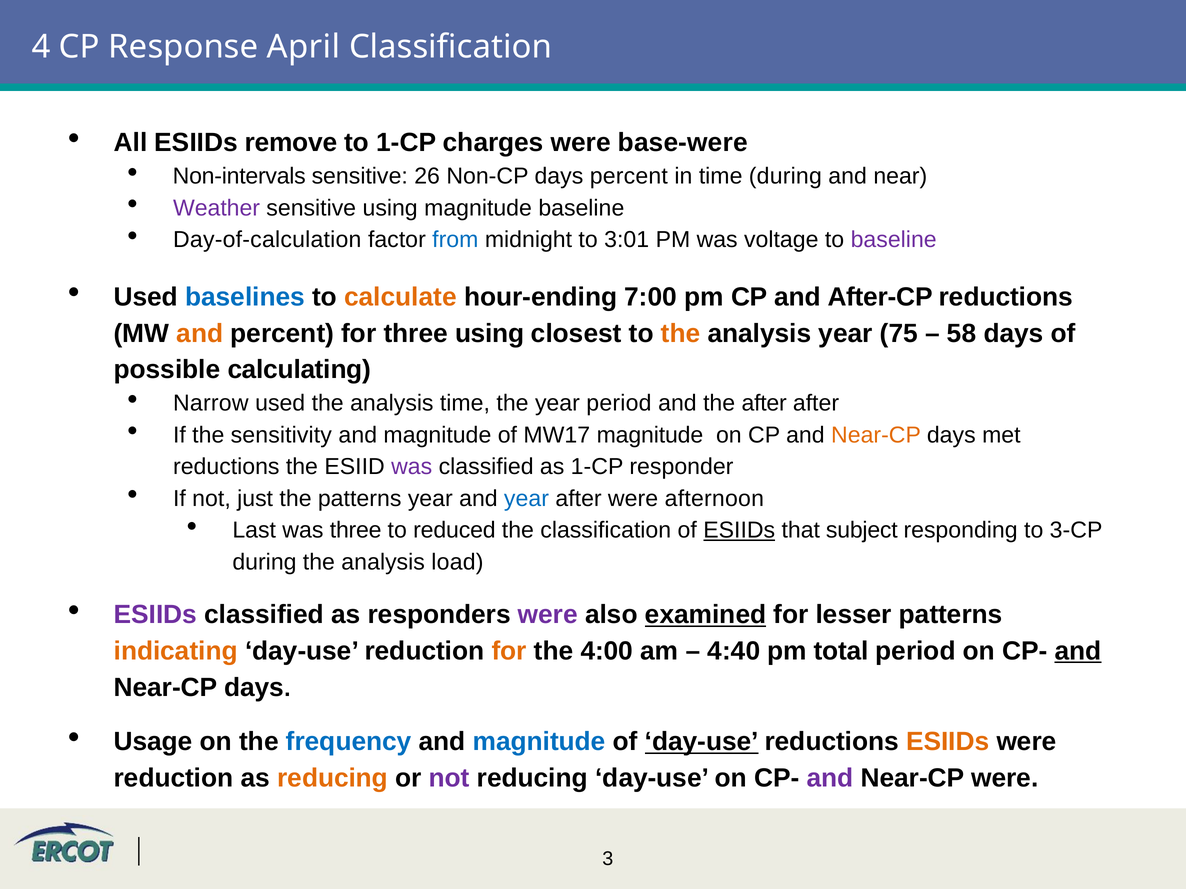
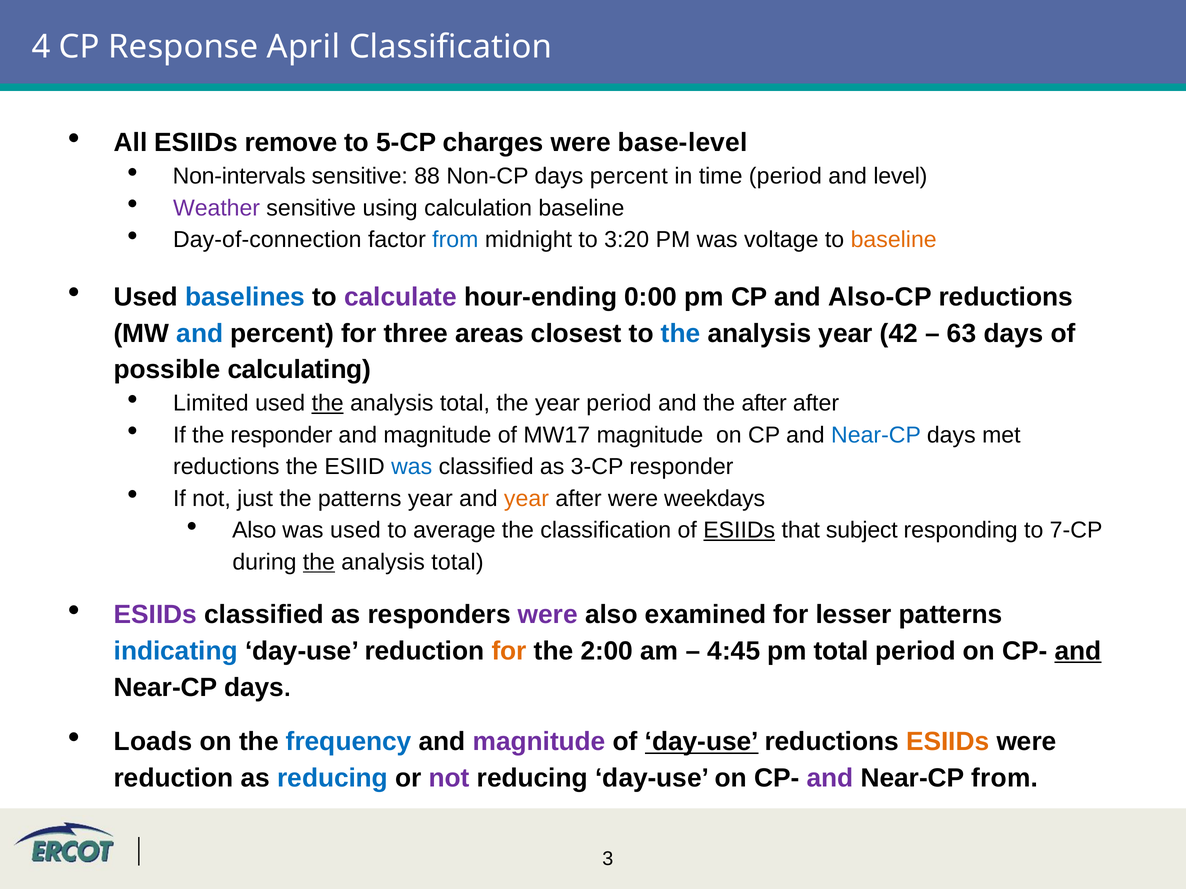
to 1-CP: 1-CP -> 5-CP (406, 143)
base-were: base-were -> base-level (683, 143)
26: 26 -> 88 (427, 176)
time during: during -> period (785, 176)
near: near -> level (900, 176)
using magnitude: magnitude -> calculation (478, 208)
Day-of-calculation: Day-of-calculation -> Day-of-connection (267, 240)
3:01: 3:01 -> 3:20 (627, 240)
baseline colour: purple -> orange (894, 240)
calculate colour: orange -> purple (400, 297)
7:00: 7:00 -> 0:00 (651, 297)
After-CP: After-CP -> Also-CP (880, 297)
and colour: orange -> blue (200, 334)
three using: using -> areas (489, 334)
the colour: orange -> blue (681, 334)
75: 75 -> 42 (899, 334)
58: 58 -> 63 (962, 334)
Narrow: Narrow -> Limited (211, 403)
the underline: none -> present (328, 403)
time: time -> total (465, 403)
the sensitivity: sensitivity -> responder (281, 435)
Near-CP colour: orange -> blue (876, 435)
was colour: purple -> blue (412, 467)
as 1-CP: 1-CP -> 3-CP (597, 467)
year colour: blue -> orange (526, 499)
afternoon: afternoon -> weekdays (715, 499)
Last: Last -> Also (254, 531)
was three: three -> used (355, 531)
reduced: reduced -> average (454, 531)
3-CP: 3-CP -> 7-CP (1076, 531)
the underline: none -> present (319, 562)
load: load -> total (457, 562)
examined underline: present -> none (706, 615)
indicating colour: orange -> blue (176, 651)
4:00: 4:00 -> 2:00 (607, 651)
4:40: 4:40 -> 4:45 (734, 651)
Usage: Usage -> Loads (153, 742)
magnitude colour: blue -> purple (539, 742)
reducing colour: orange -> blue (333, 779)
Near-CP were: were -> from (1005, 779)
